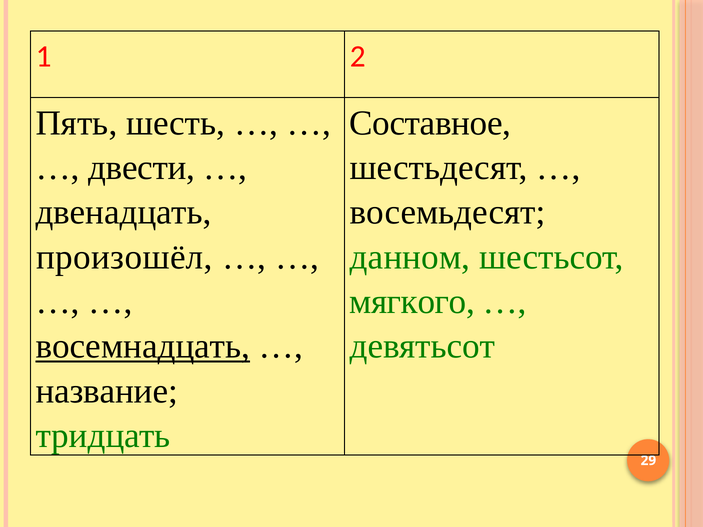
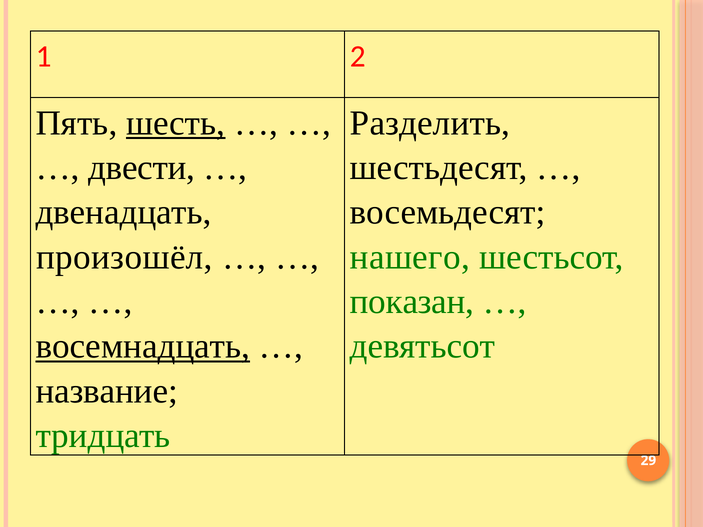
шесть underline: none -> present (176, 123)
Составное: Составное -> Разделить (430, 123)
данном: данном -> нашего (410, 257)
мягкого: мягкого -> показан (412, 302)
